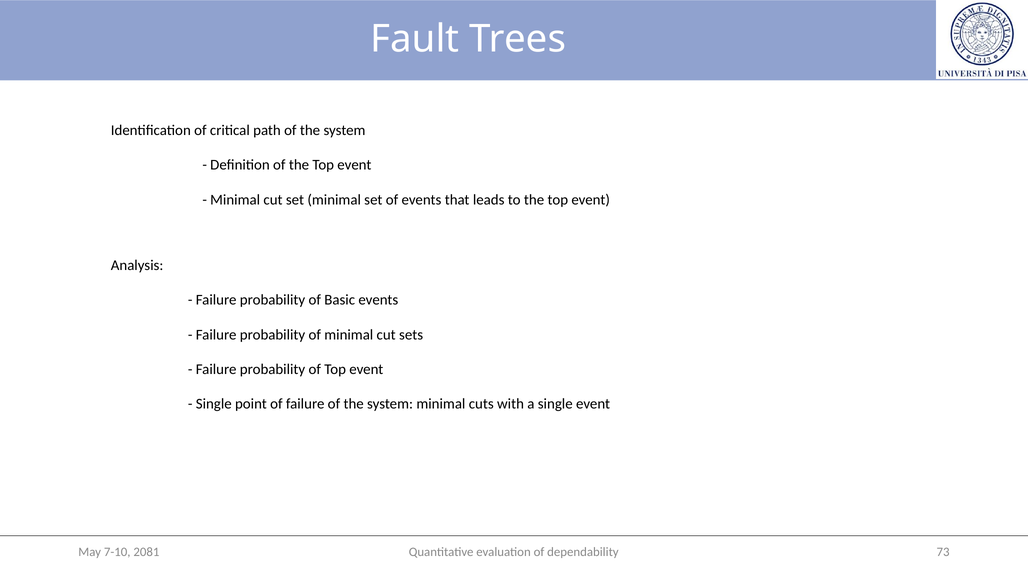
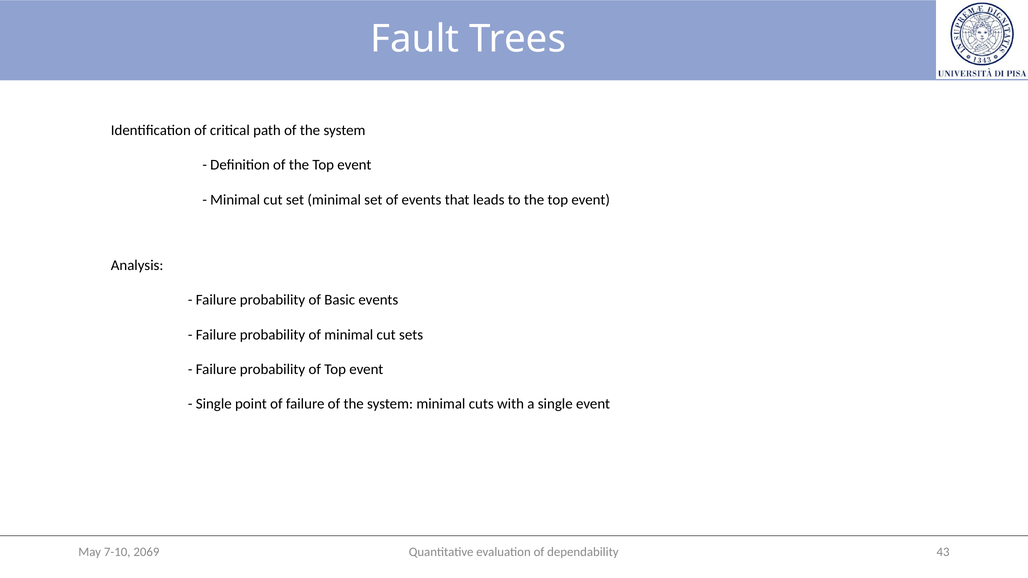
73: 73 -> 43 (943, 552)
2081: 2081 -> 2069 (146, 552)
